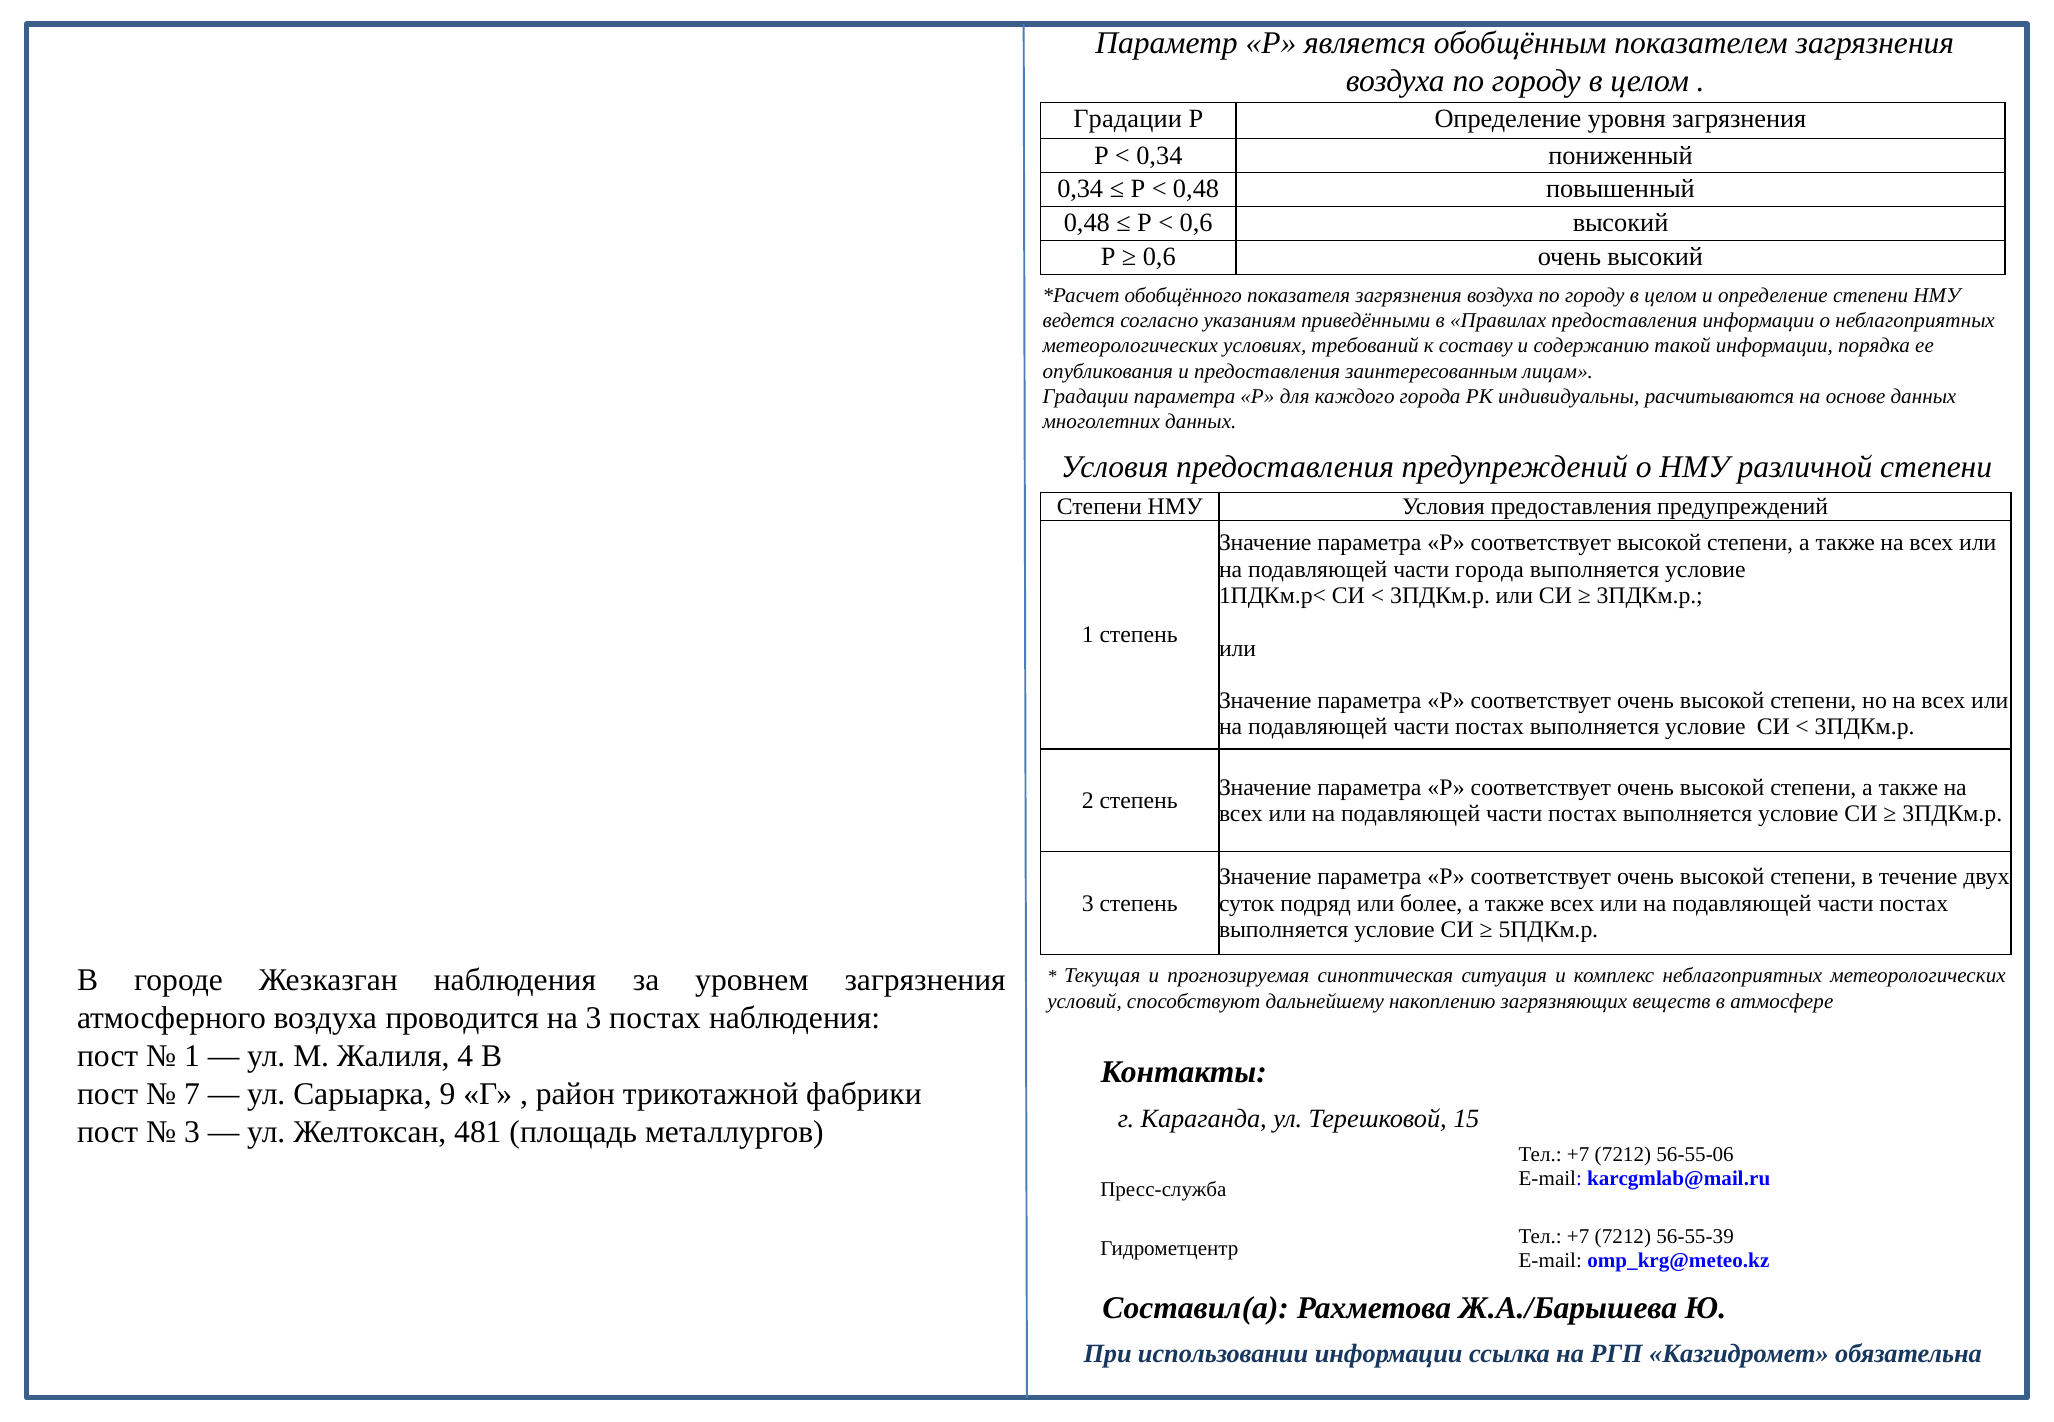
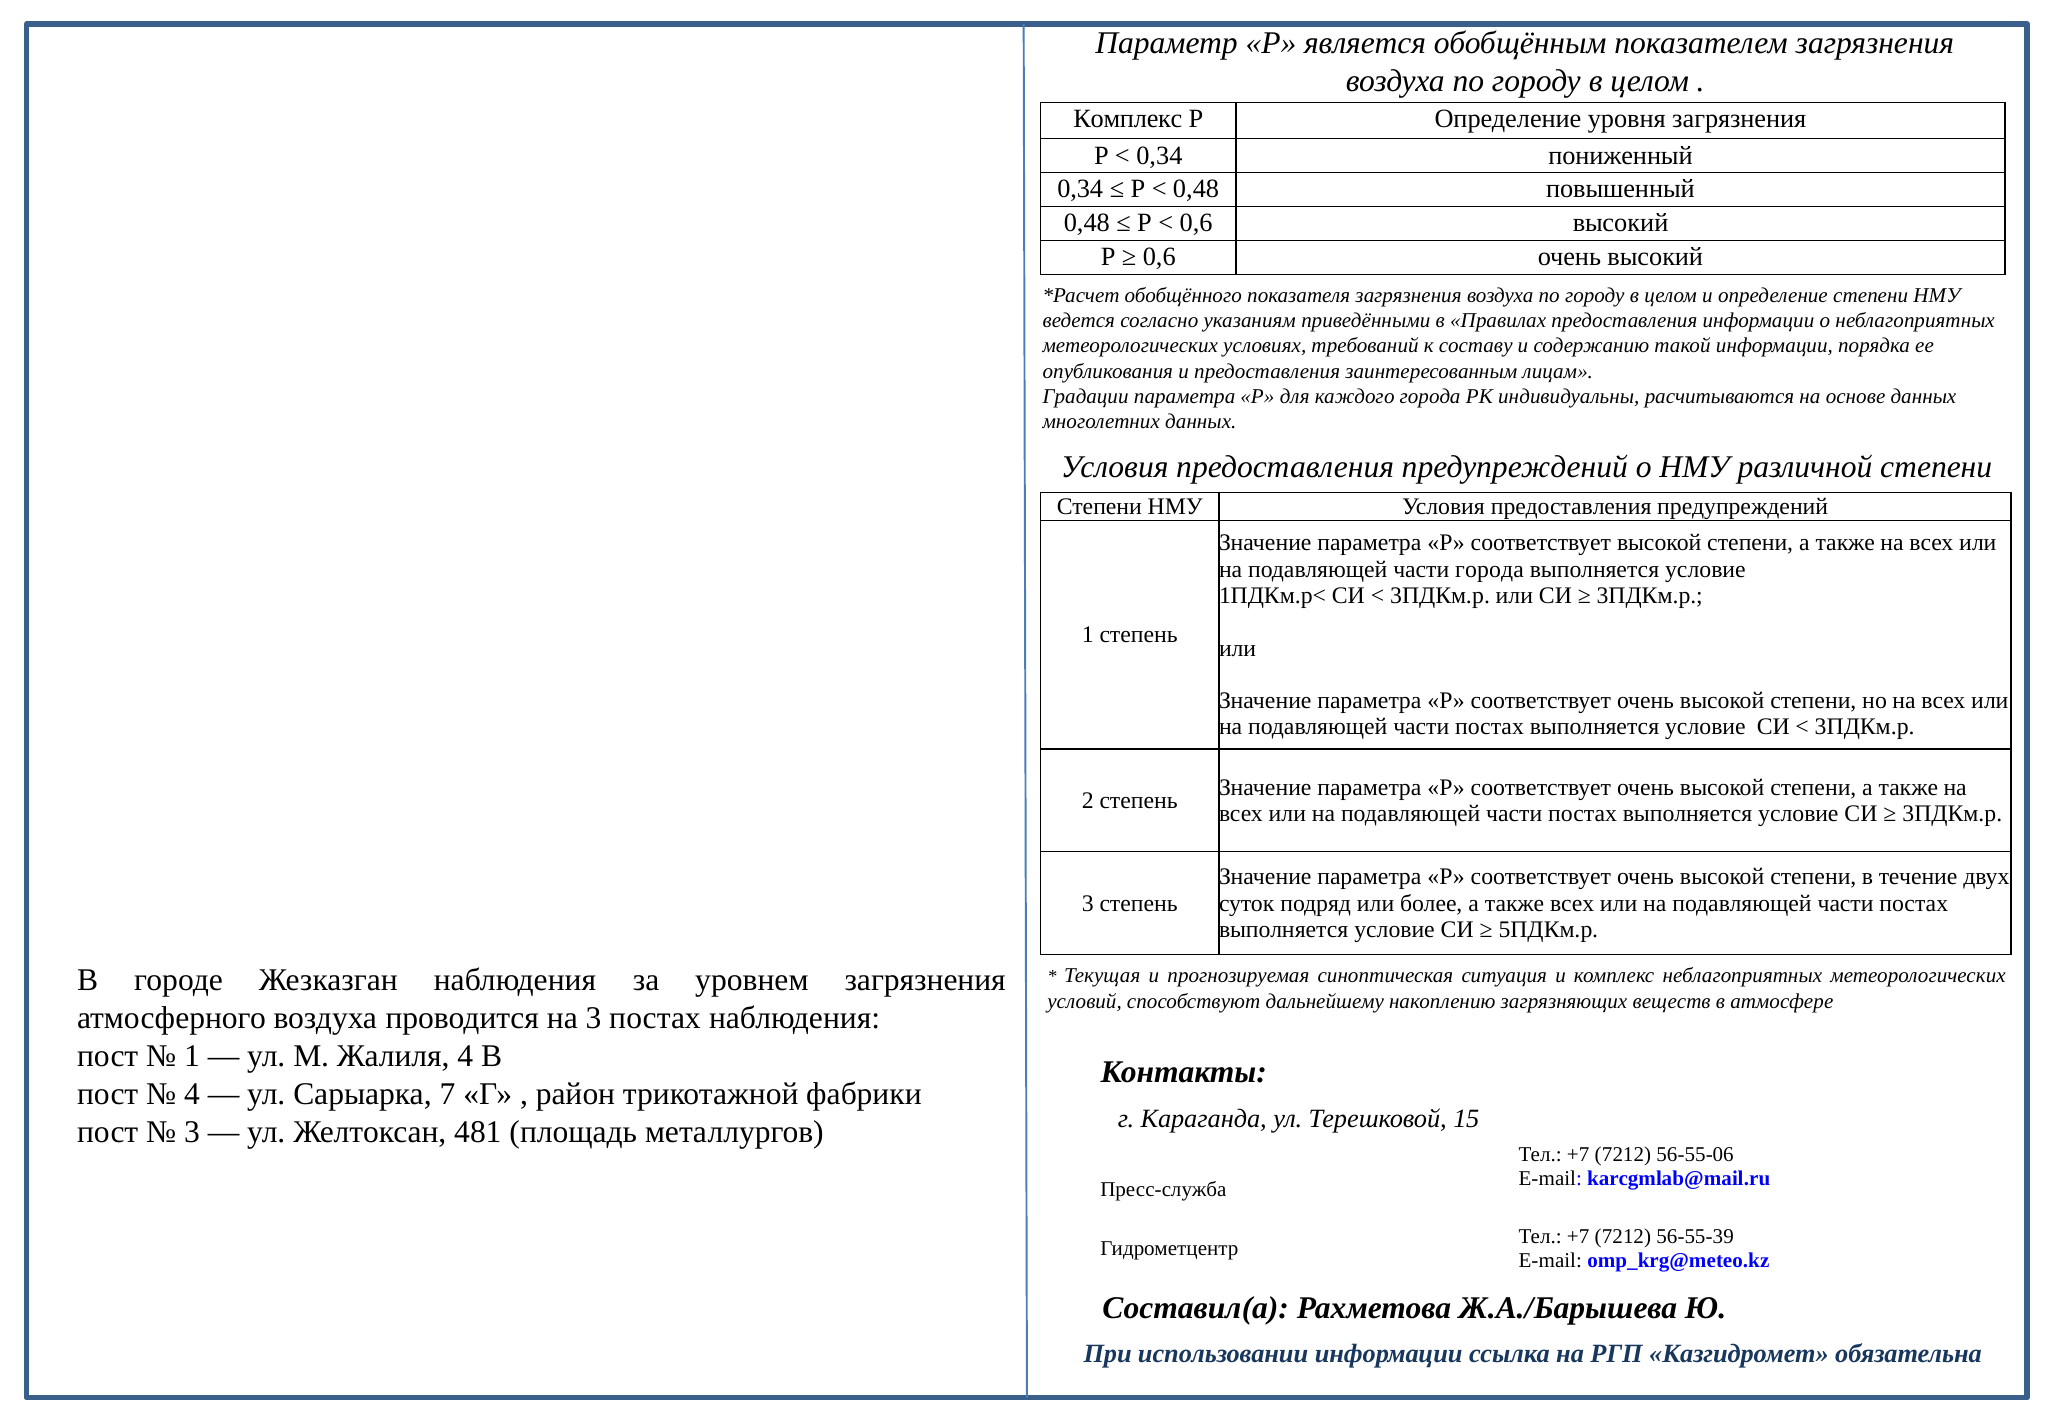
Градации: Градации -> Комплекс (1128, 119)
7: 7 -> 4 (192, 1094)
9: 9 -> 7 (448, 1094)
